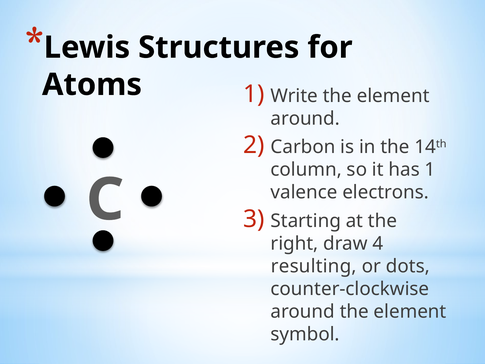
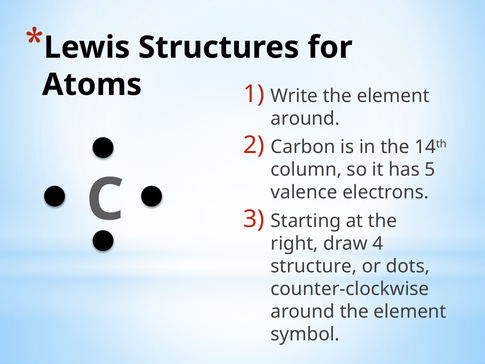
has 1: 1 -> 5 (430, 170)
resulting: resulting -> structure (314, 266)
